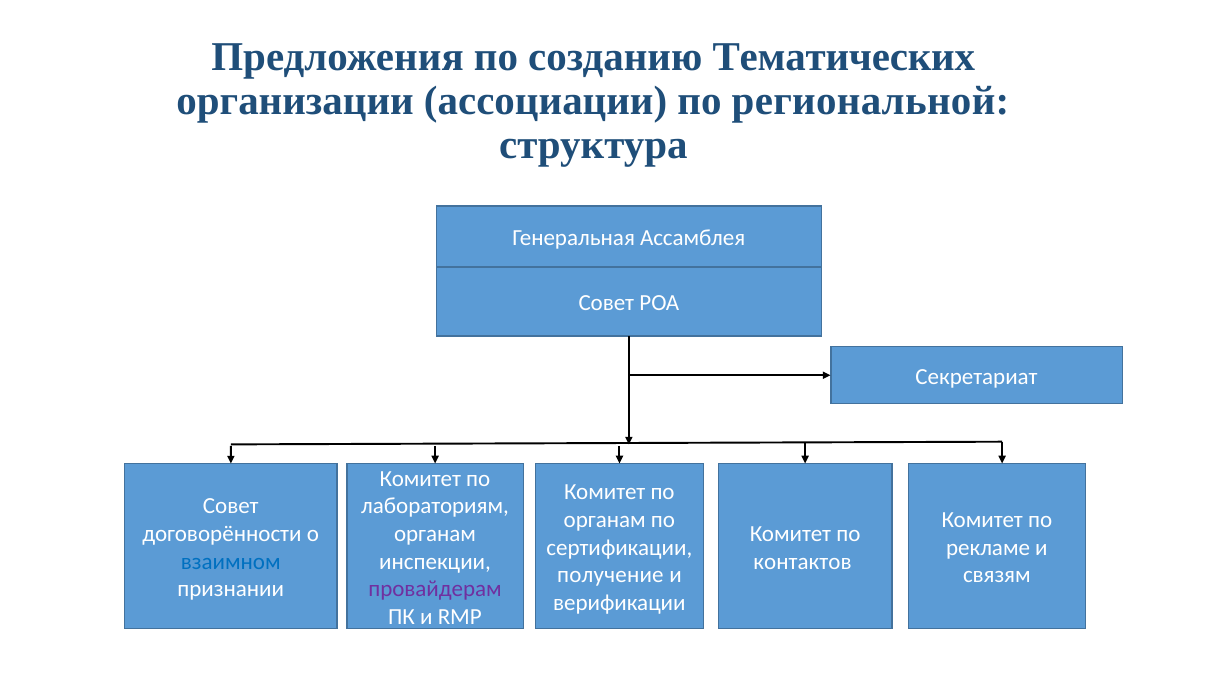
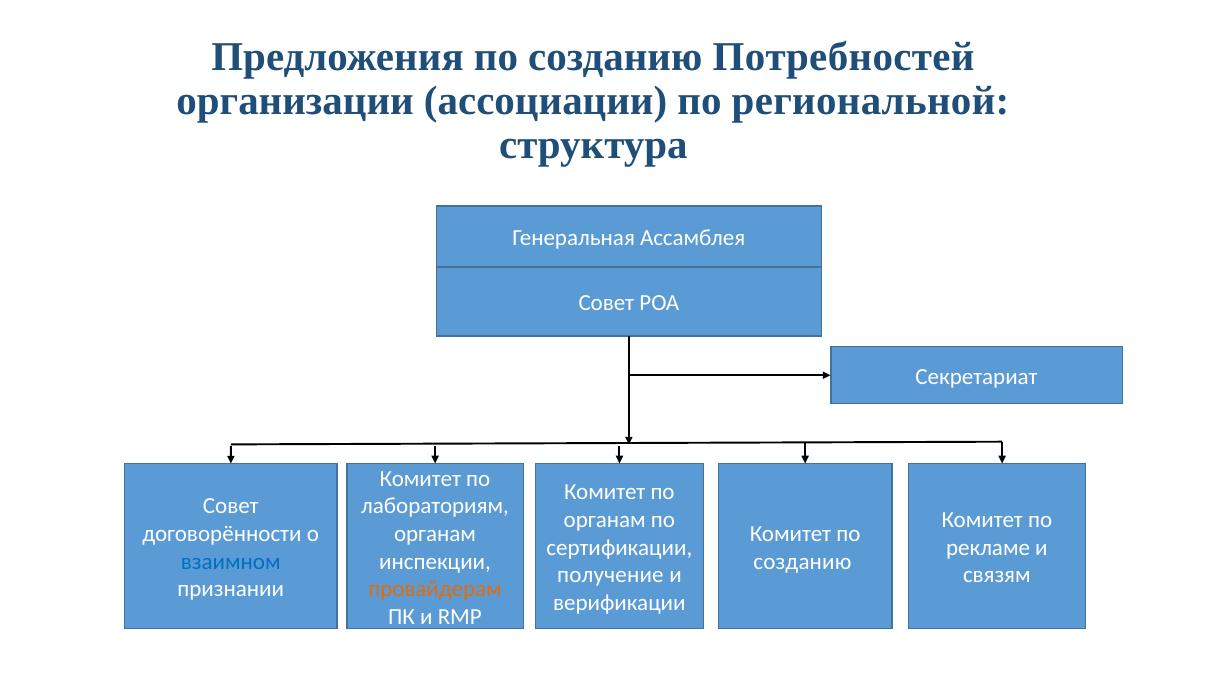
Тематических: Тематических -> Потребностей (844, 57)
контактов: контактов -> созданию (802, 562)
провайдерам colour: purple -> orange (435, 589)
